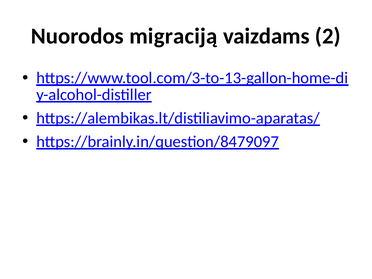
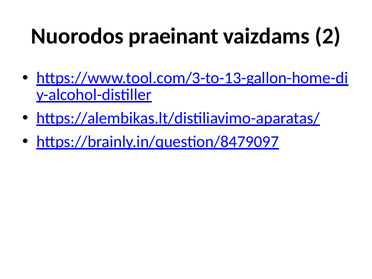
migraciją: migraciją -> praeinant (174, 36)
